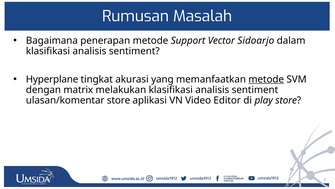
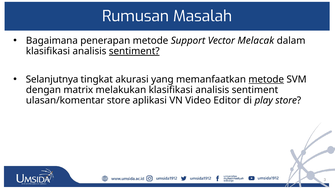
Sidoarjo: Sidoarjo -> Melacak (256, 40)
sentiment underline: none -> present (134, 51)
Hyperplane: Hyperplane -> Selanjutnya (52, 79)
